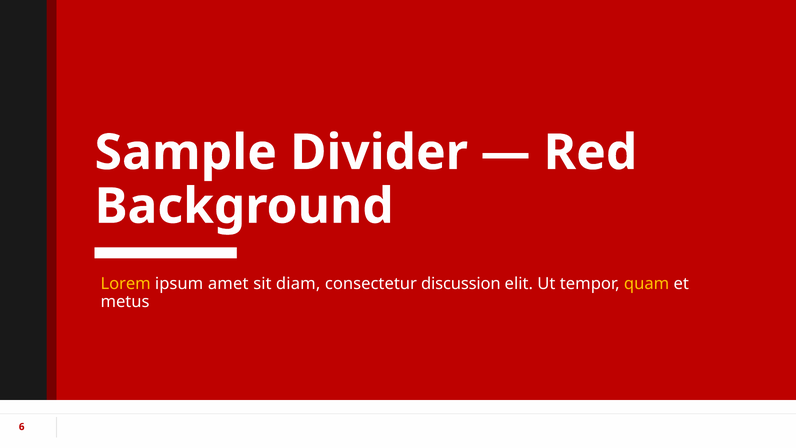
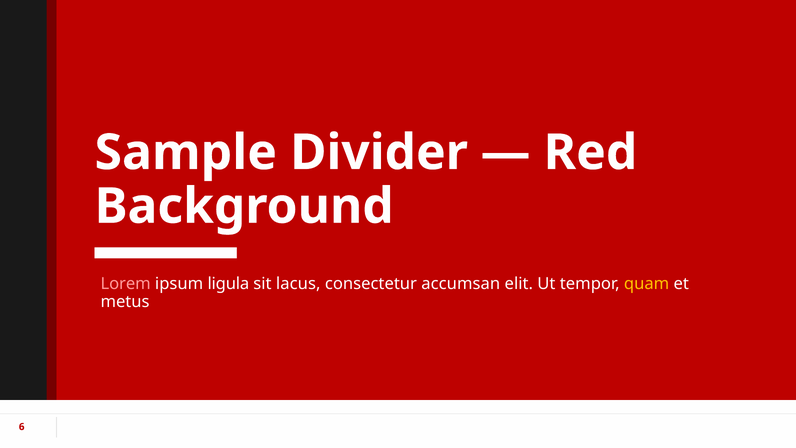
Lorem colour: yellow -> pink (126, 284)
amet: amet -> ligula (228, 284)
diam: diam -> lacus (298, 284)
discussion: discussion -> accumsan (461, 284)
